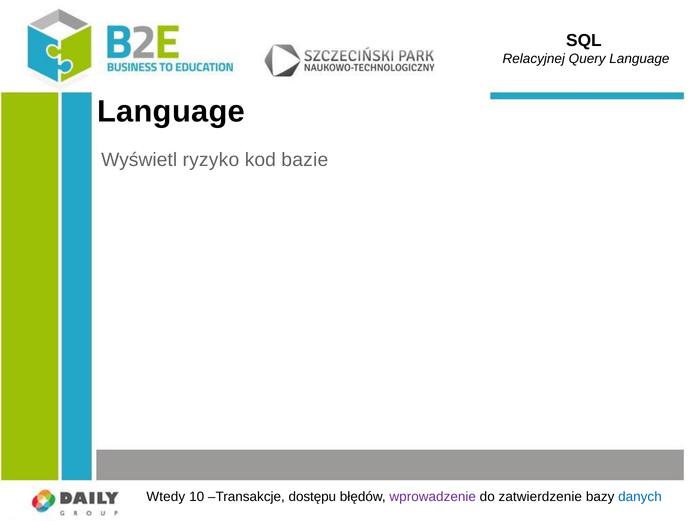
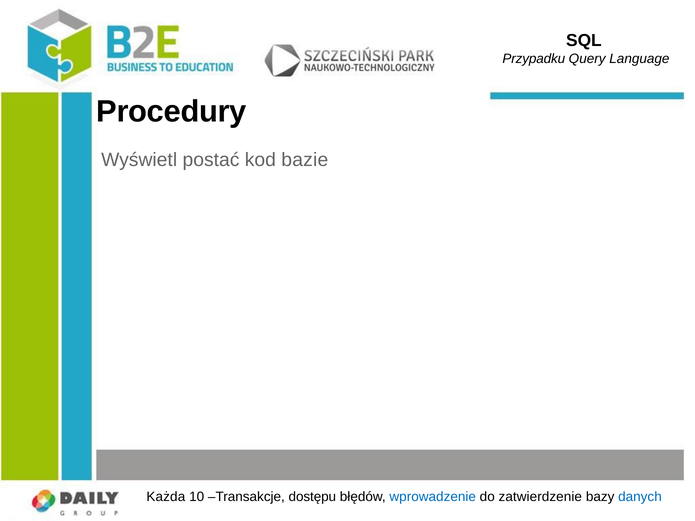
Relacyjnej: Relacyjnej -> Przypadku (534, 59)
Language: Language -> Procedury (171, 111)
ryzyko: ryzyko -> postać (211, 160)
Wtedy: Wtedy -> Każda (166, 497)
wprowadzenie colour: purple -> blue (433, 497)
